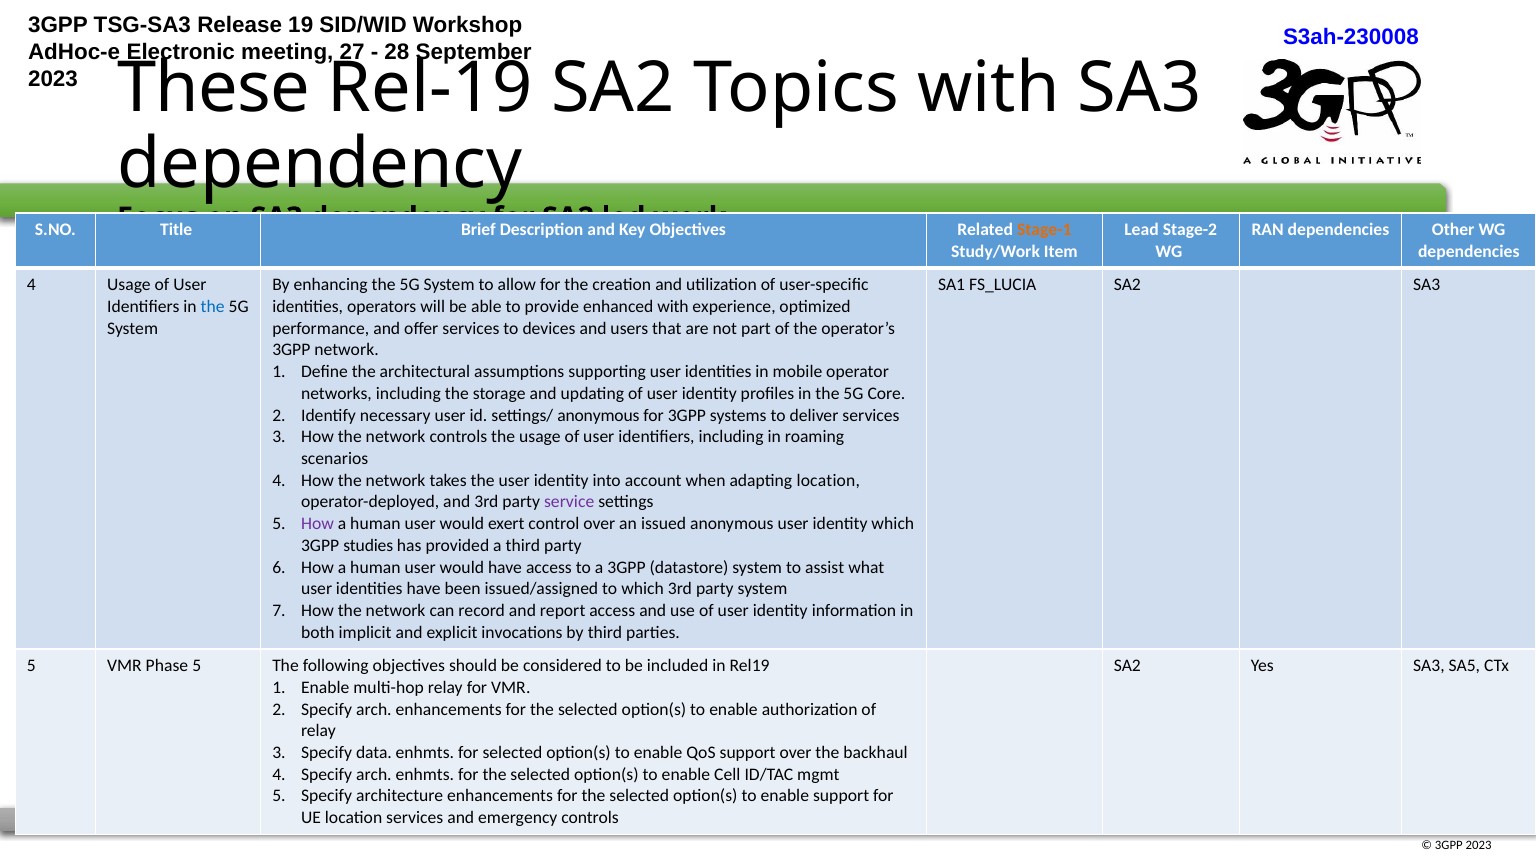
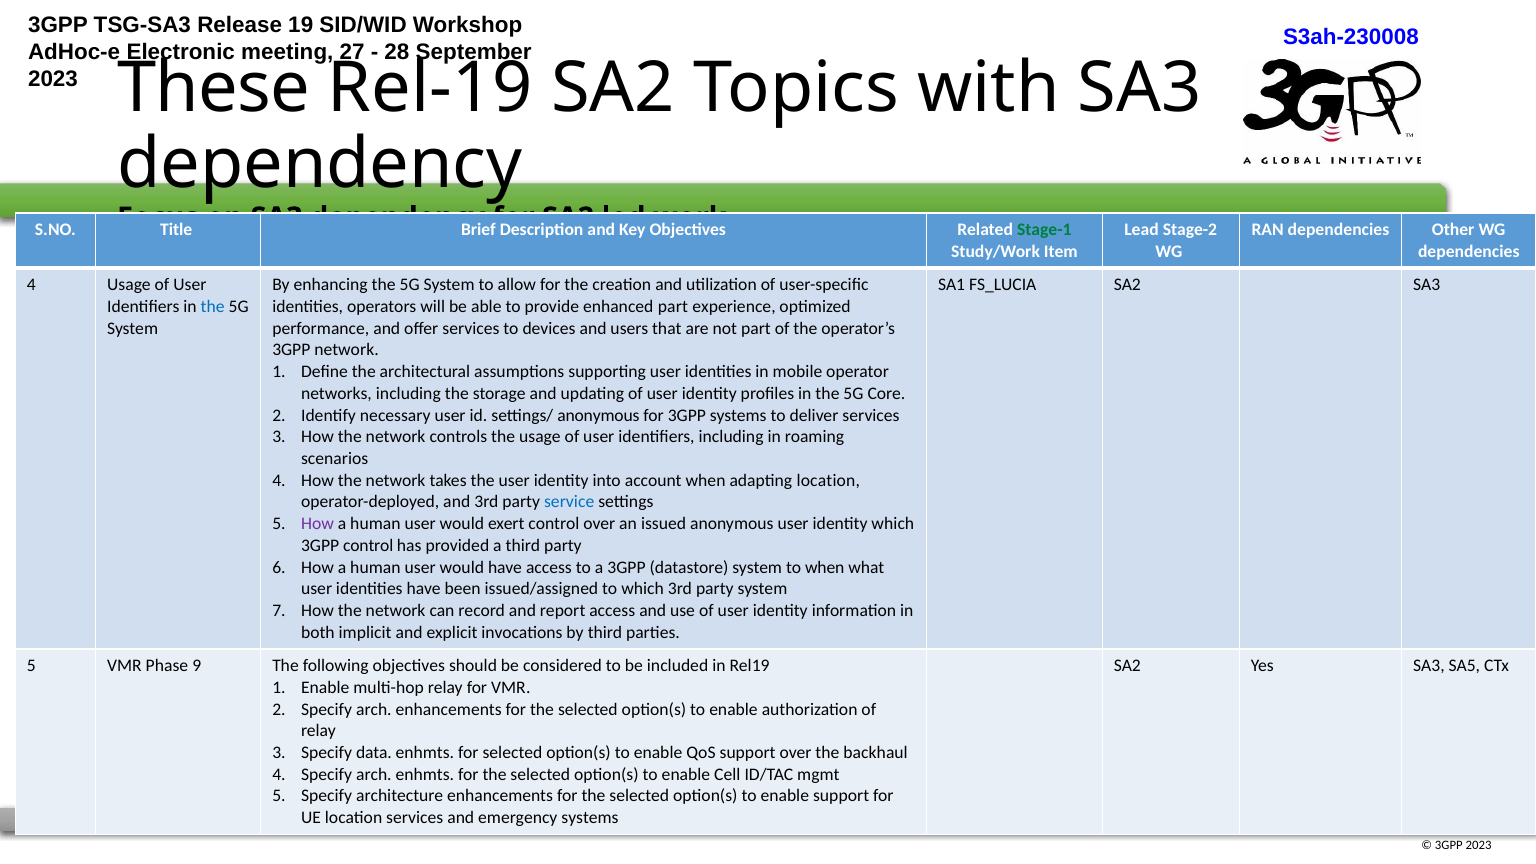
Stage-1 colour: orange -> green (1044, 230)
enhanced with: with -> part (673, 307)
service colour: purple -> blue (569, 502)
3GPP studies: studies -> control (368, 546)
to assist: assist -> when (825, 567)
Phase 5: 5 -> 9 (197, 666)
emergency controls: controls -> systems (590, 818)
